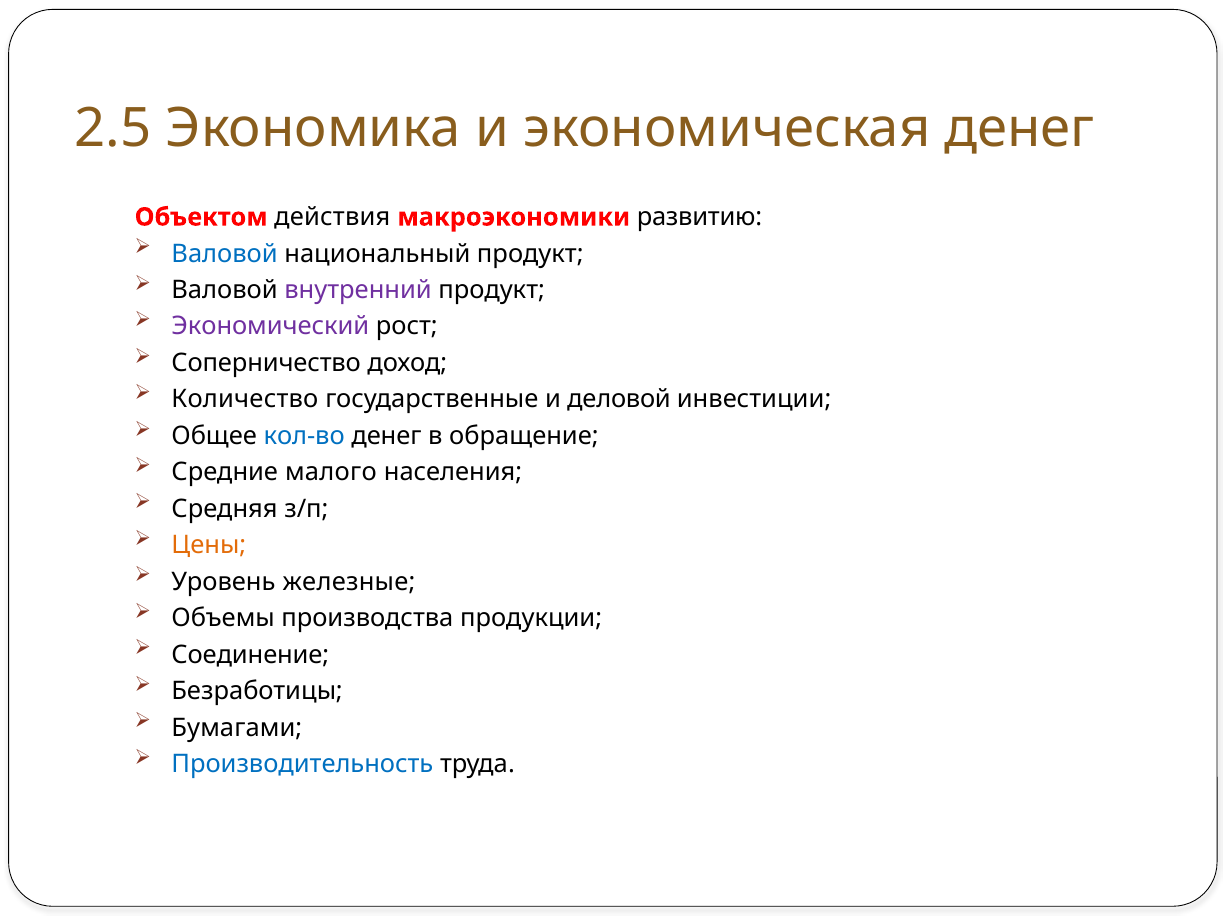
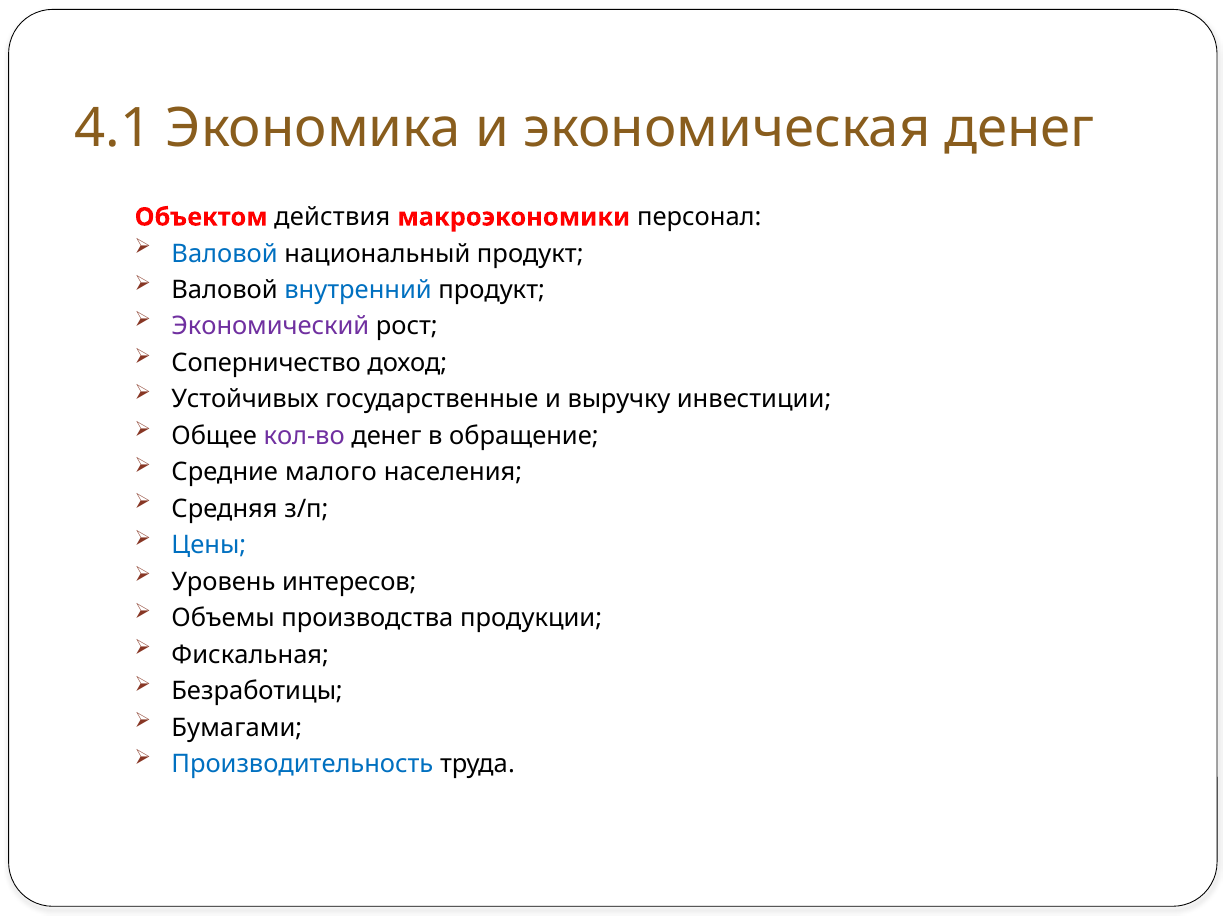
2.5: 2.5 -> 4.1 (113, 129)
развитию: развитию -> персонал (699, 217)
внутренний colour: purple -> blue (358, 290)
Количество: Количество -> Устойчивых (245, 400)
деловой: деловой -> выручку (619, 400)
кол-во colour: blue -> purple (304, 436)
Цены colour: orange -> blue (209, 546)
железные: железные -> интересов (349, 582)
Соединение: Соединение -> Фискальная (250, 655)
